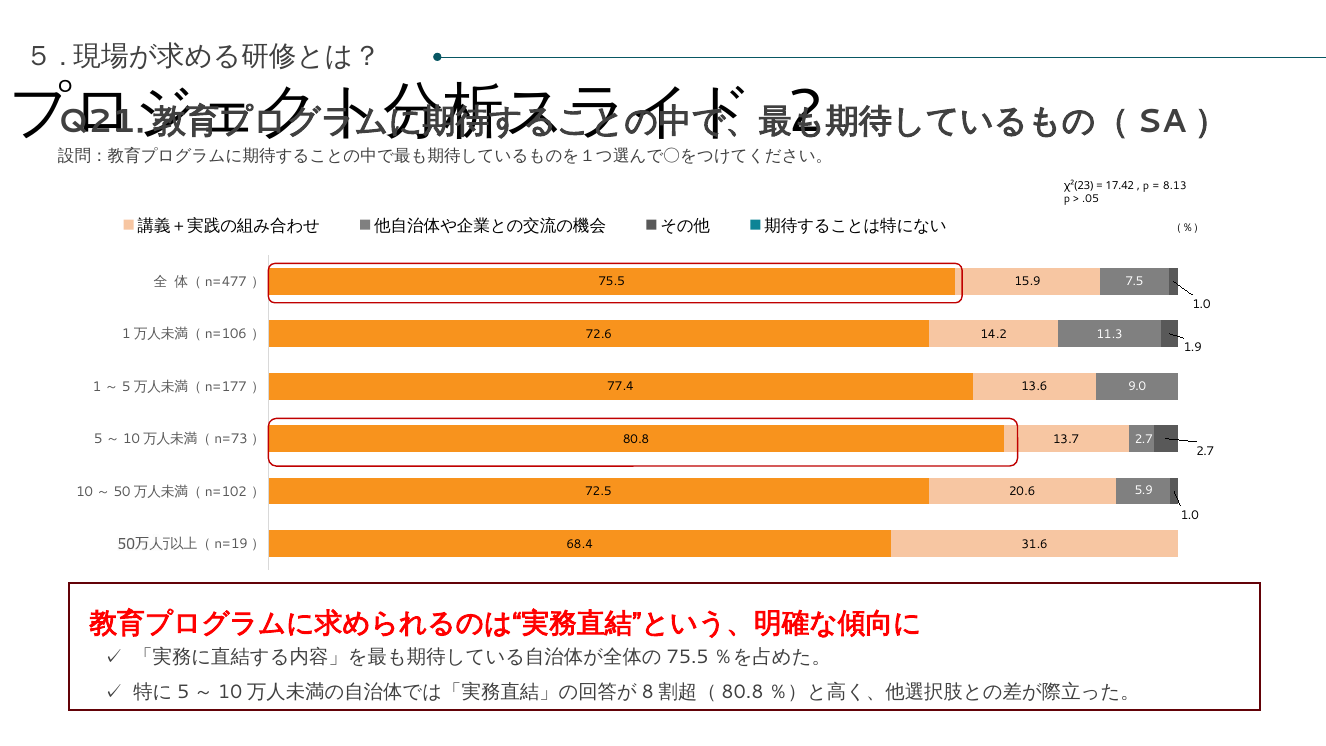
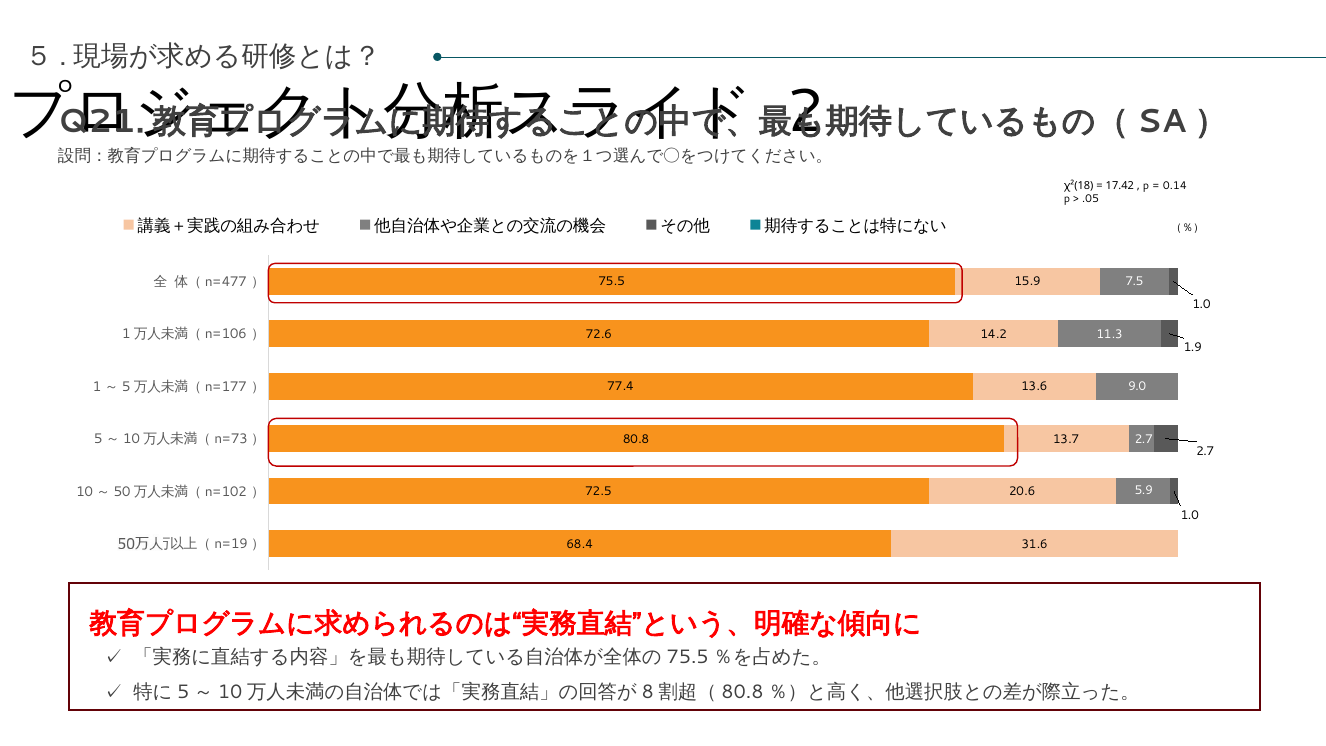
χ²(23: χ²(23 -> χ²(18 (1079, 186)
8.13: 8.13 -> 0.14 (1175, 186)
